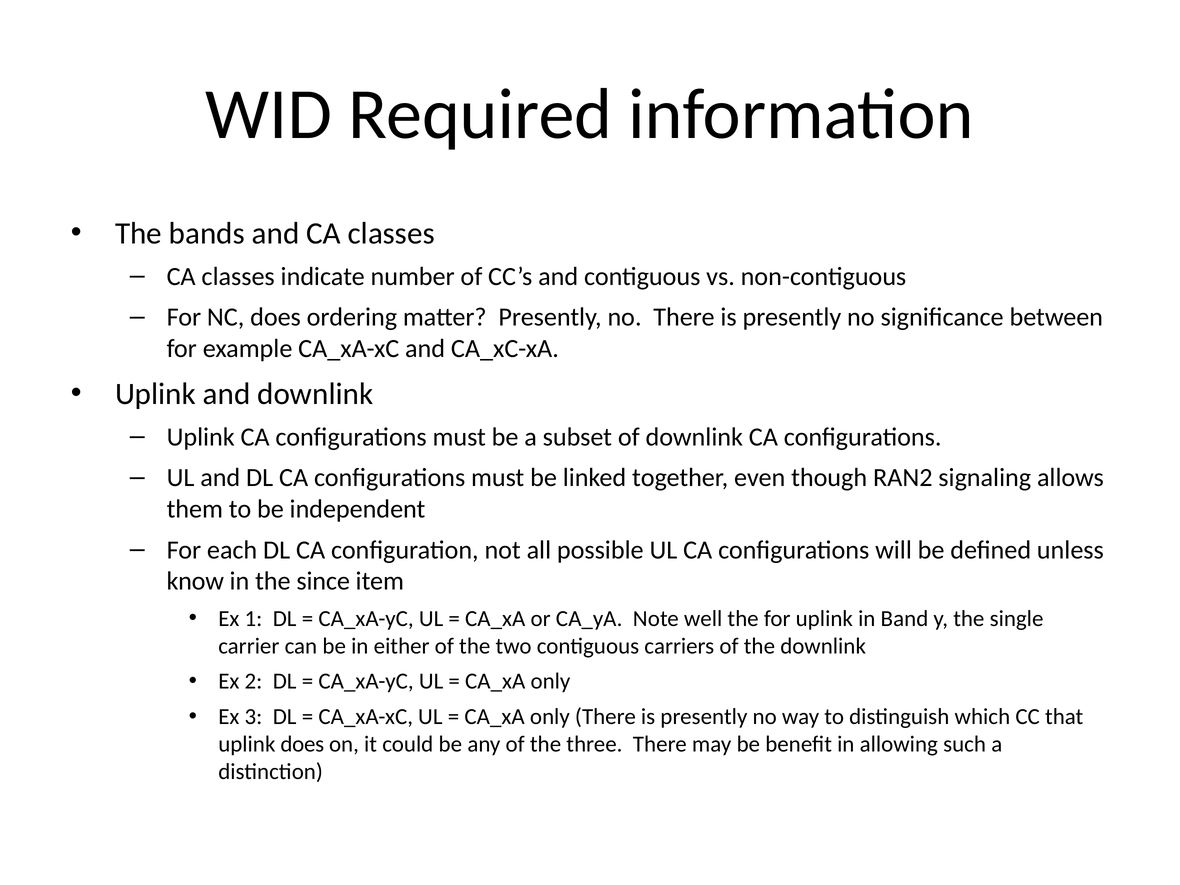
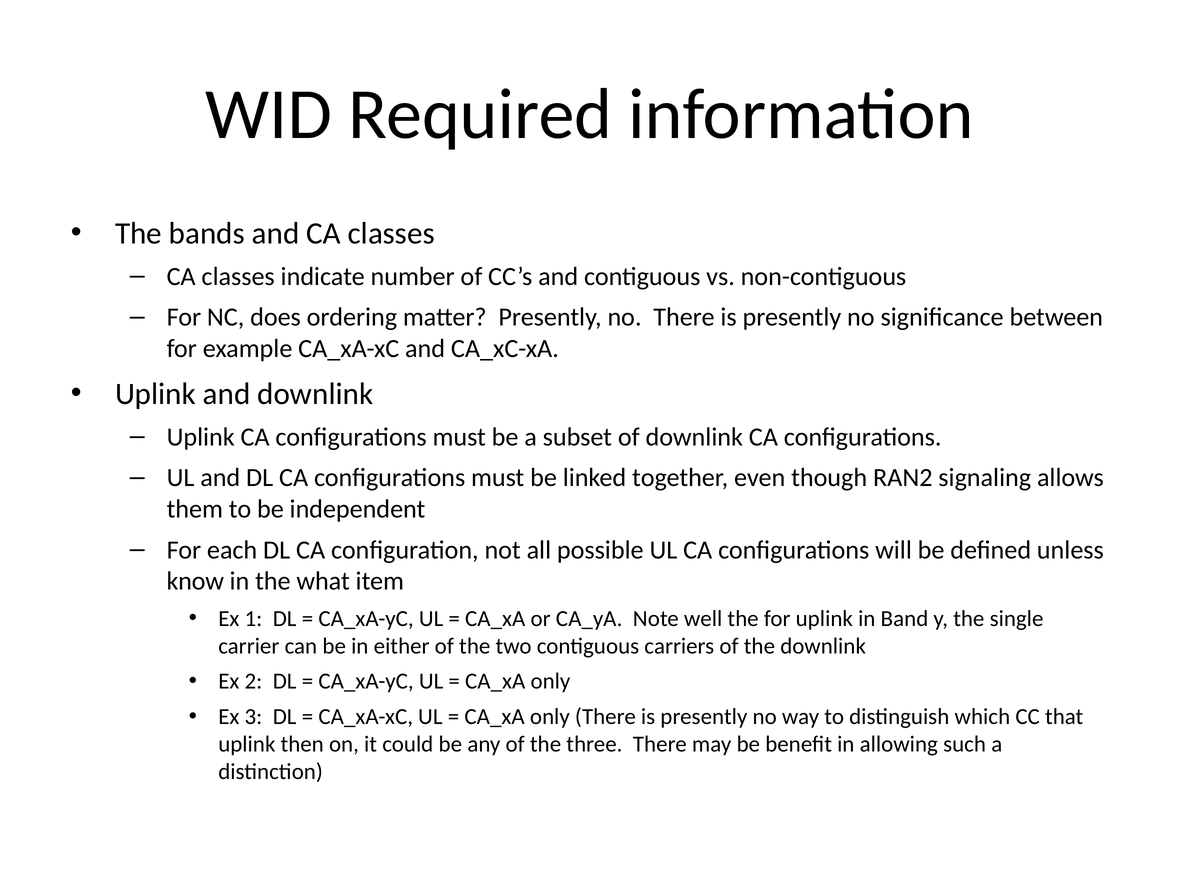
since: since -> what (323, 581)
uplink does: does -> then (302, 744)
